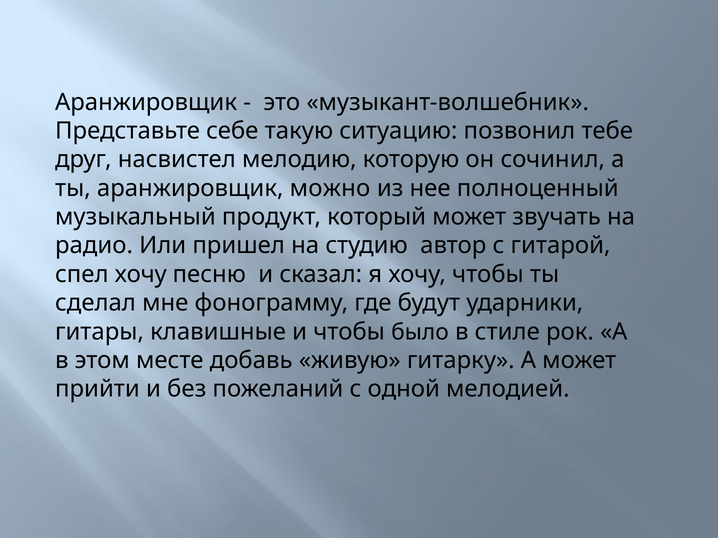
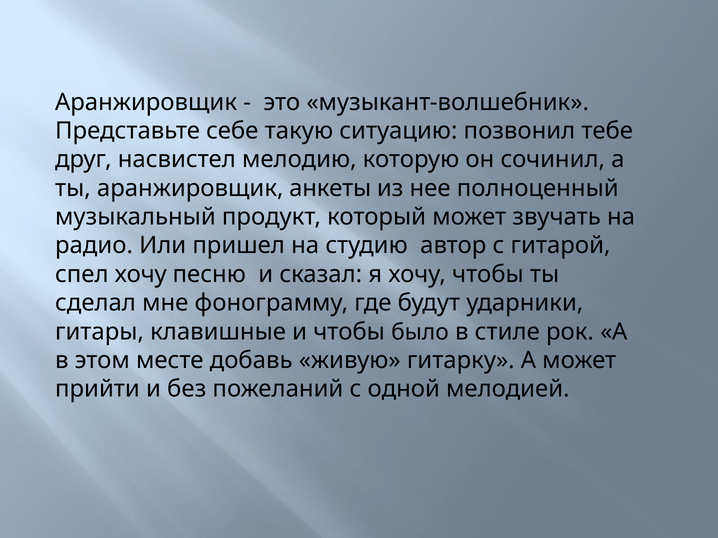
можно: можно -> анкеты (330, 188)
